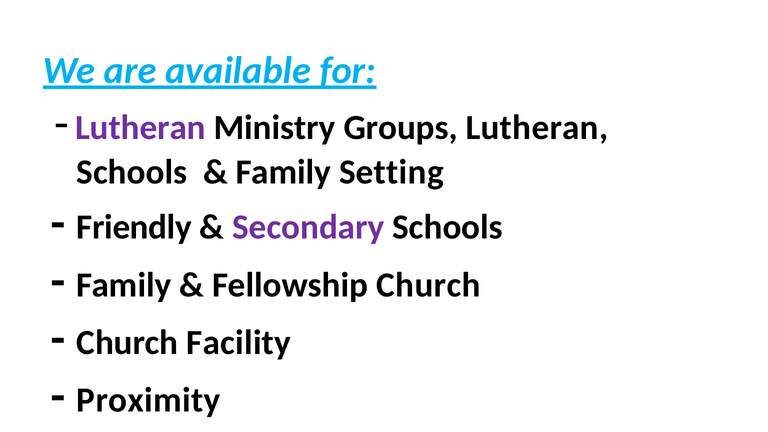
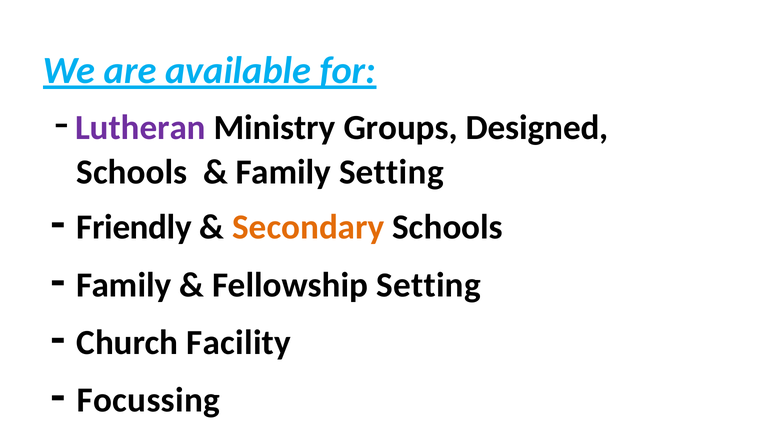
Groups Lutheran: Lutheran -> Designed (537, 127)
Secondary colour: purple -> orange (308, 227)
Fellowship Church: Church -> Setting (428, 285)
Proximity: Proximity -> Focussing (148, 400)
